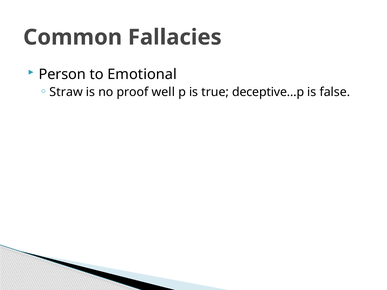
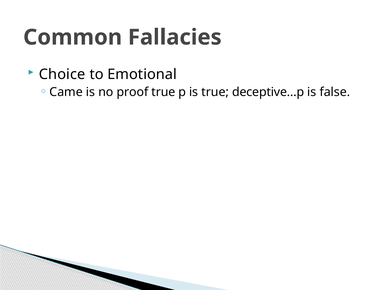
Person: Person -> Choice (62, 74)
Straw: Straw -> Came (66, 92)
proof well: well -> true (163, 92)
